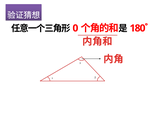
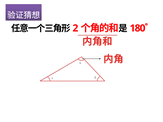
0: 0 -> 2 (75, 28)
